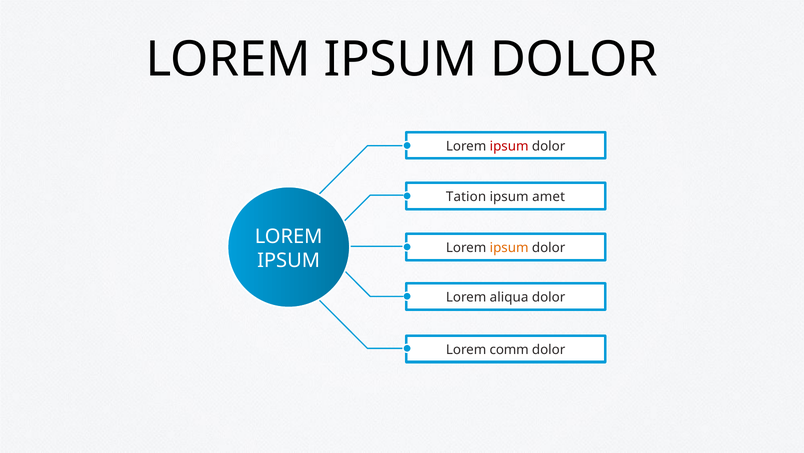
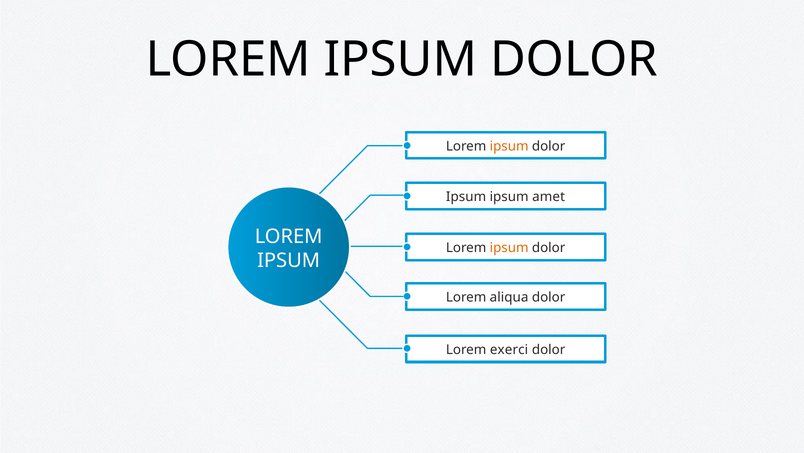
ipsum colour: red -> orange (509, 146)
Tation: Tation -> Ipsum (466, 197)
comm: comm -> exerci (509, 349)
